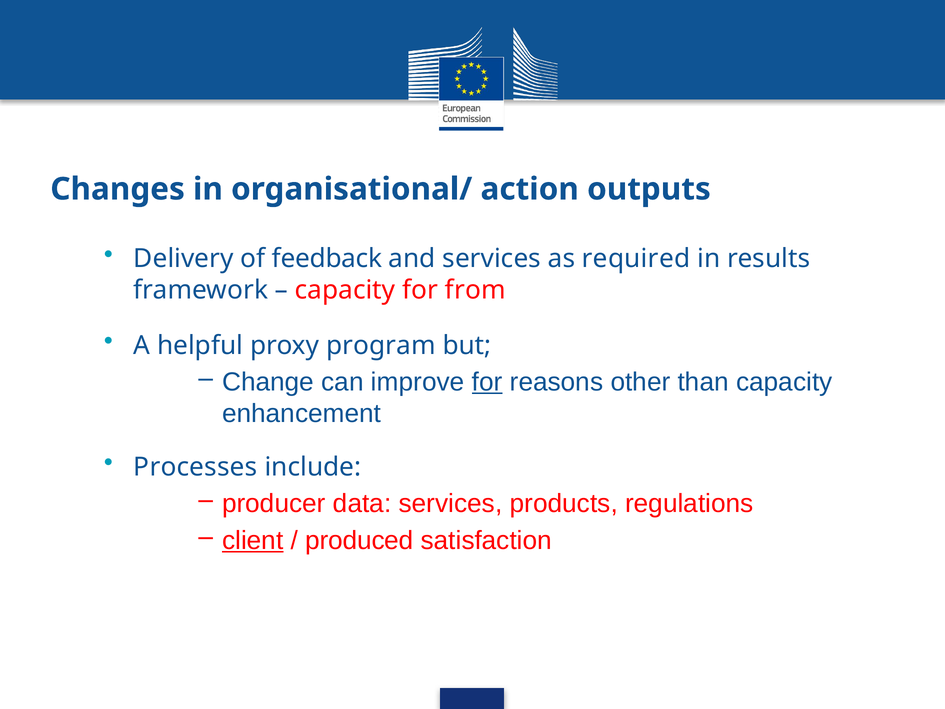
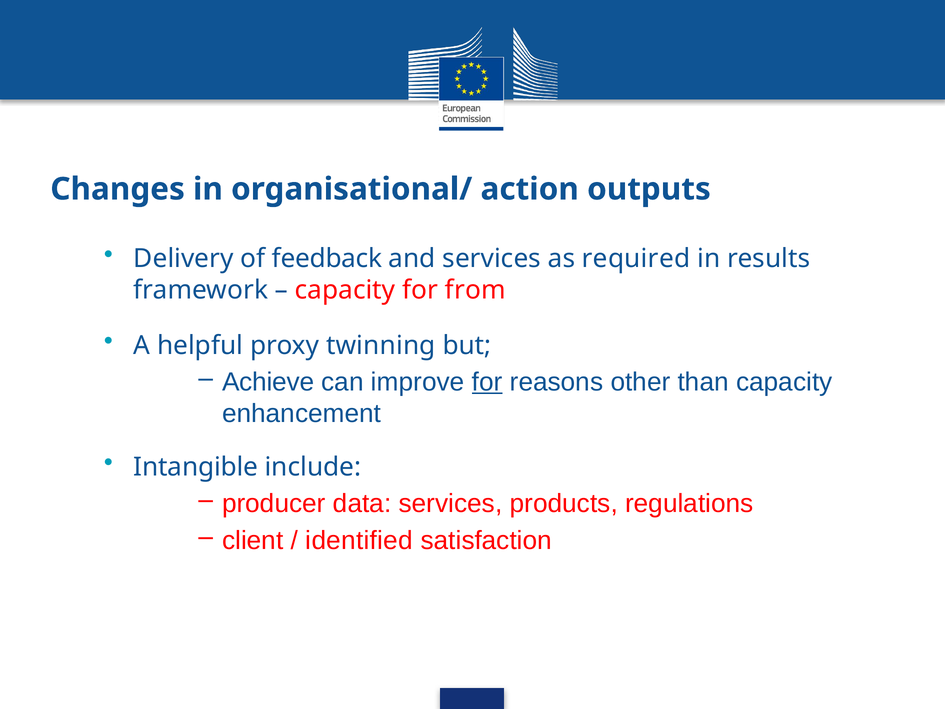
program: program -> twinning (381, 345)
Change: Change -> Achieve (268, 382)
Processes: Processes -> Intangible (196, 467)
client underline: present -> none (253, 540)
produced: produced -> identified (359, 540)
